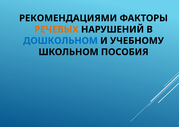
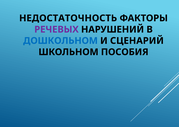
РЕКОМЕНДАЦИЯМИ: РЕКОМЕНДАЦИЯМИ -> НЕДОСТАТОЧНОСТЬ (68, 18)
РЕЧЕВЫХ colour: orange -> purple (56, 30)
УЧЕБНОМУ: УЧЕБНОМУ -> СЦЕНАРИЙ (137, 41)
